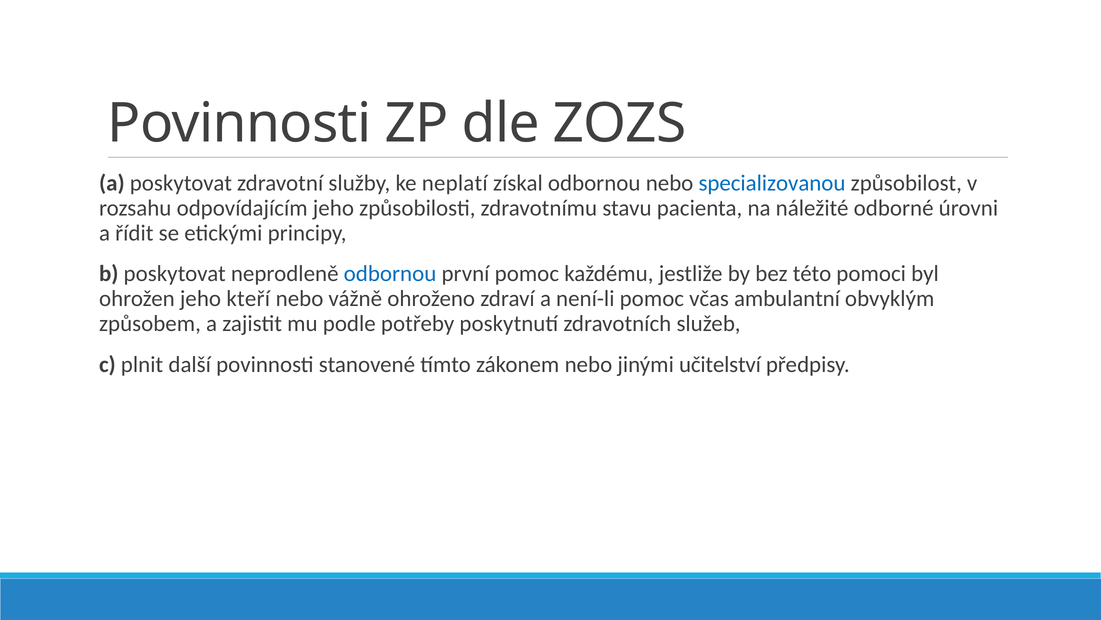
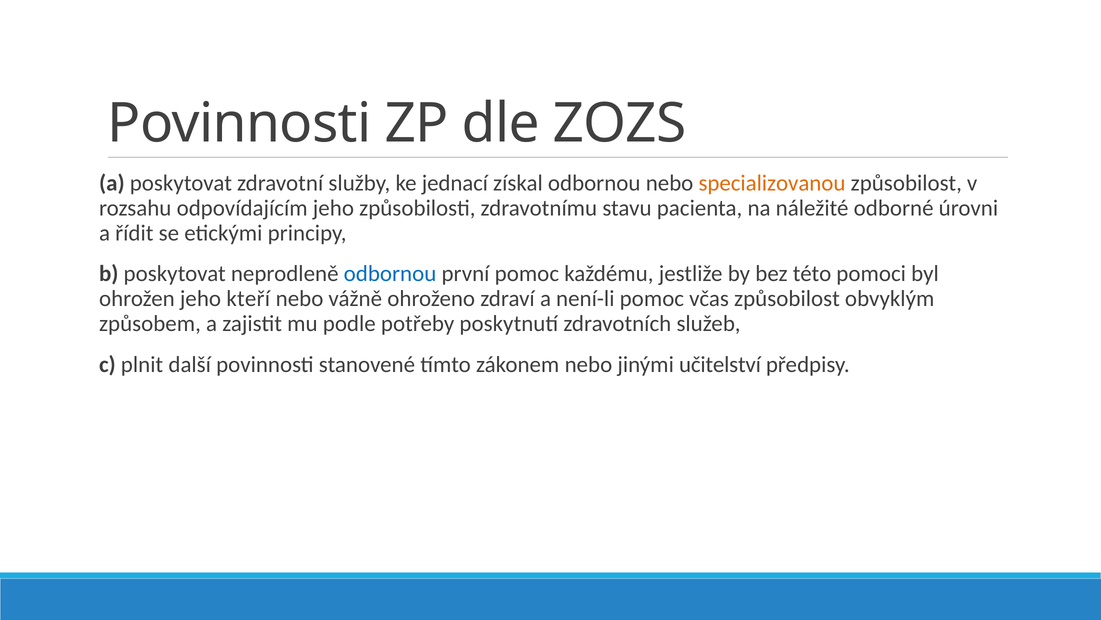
neplatí: neplatí -> jednací (455, 183)
specializovanou colour: blue -> orange (772, 183)
včas ambulantní: ambulantní -> způsobilost (787, 298)
